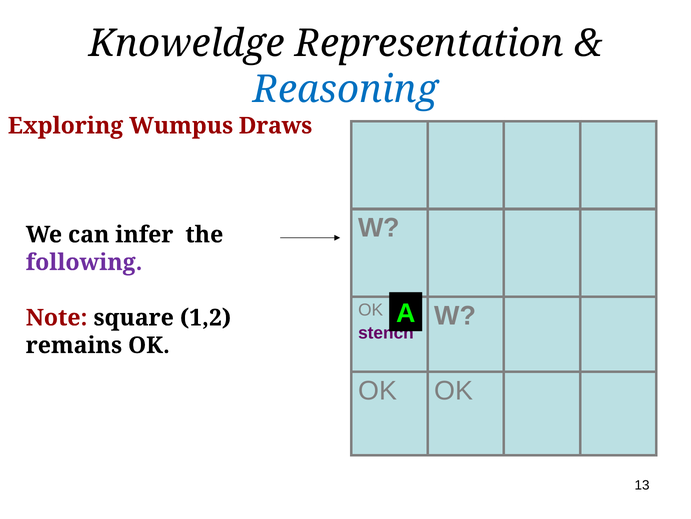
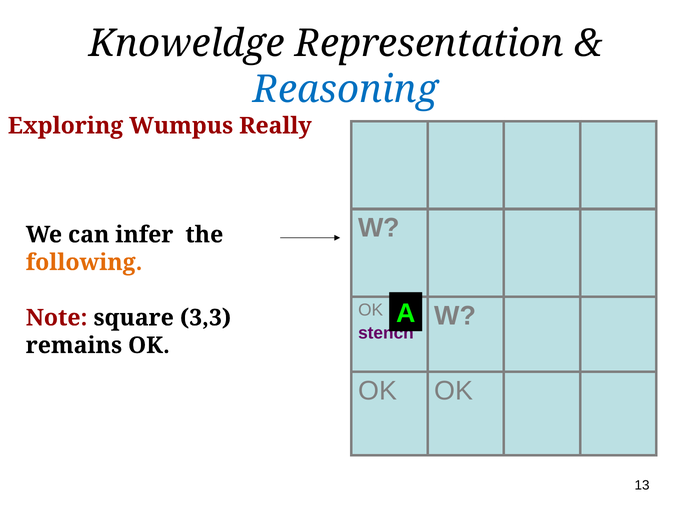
Draws: Draws -> Really (275, 126)
following colour: purple -> orange (84, 262)
1,2: 1,2 -> 3,3 (206, 317)
